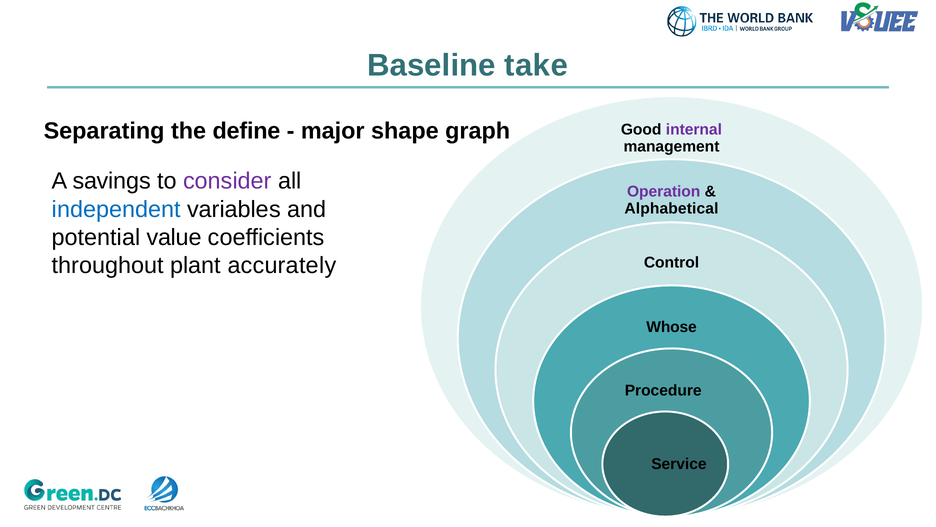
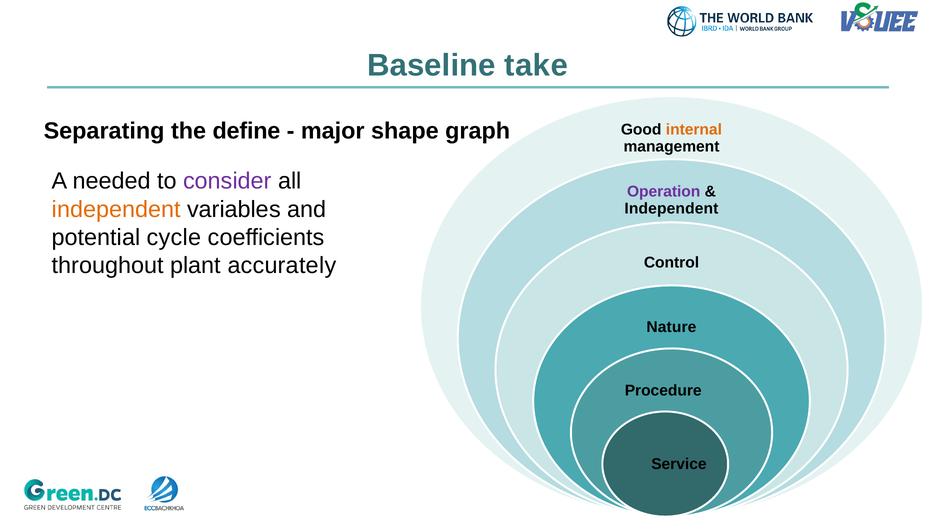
internal colour: purple -> orange (694, 130)
savings: savings -> needed (112, 181)
independent colour: blue -> orange (116, 209)
Alphabetical: Alphabetical -> Independent (671, 208)
value: value -> cycle (174, 237)
Whose: Whose -> Nature (671, 327)
